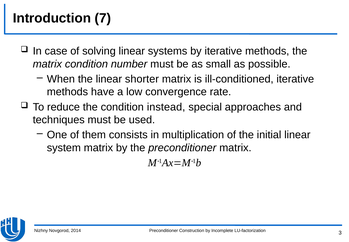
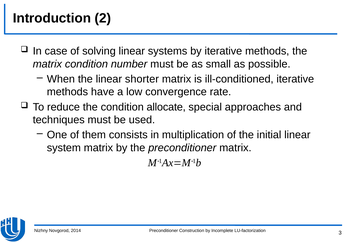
7: 7 -> 2 (103, 18)
instead: instead -> allocate (166, 107)
